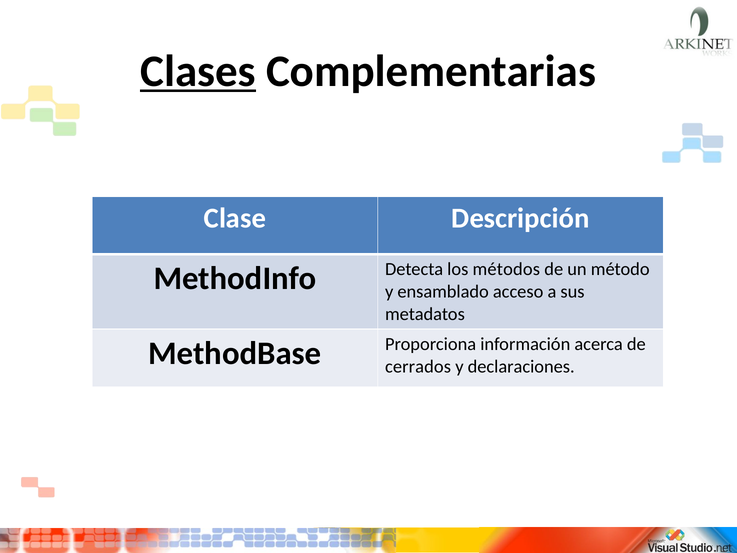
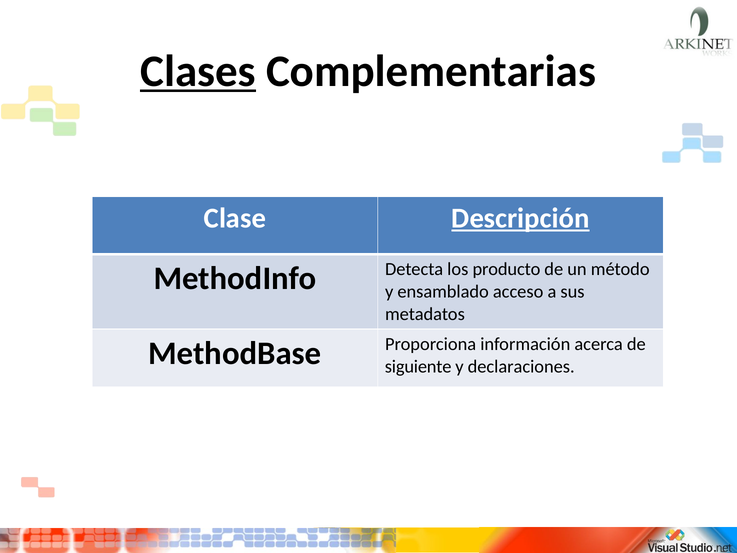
Descripción underline: none -> present (520, 218)
métodos: métodos -> producto (506, 269)
cerrados: cerrados -> siguiente (418, 367)
